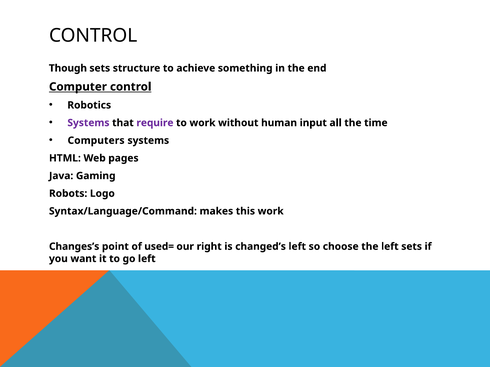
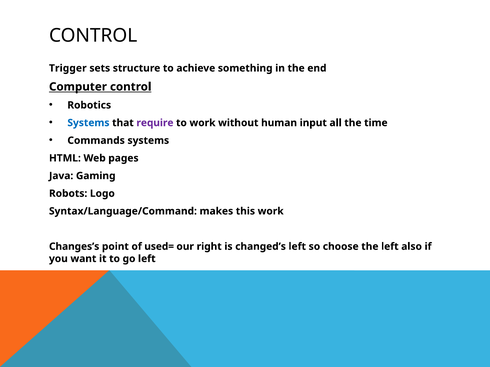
Though: Though -> Trigger (68, 68)
Systems colour: purple -> blue (88, 123)
Computers: Computers -> Commands (96, 141)
left sets: sets -> also (412, 247)
